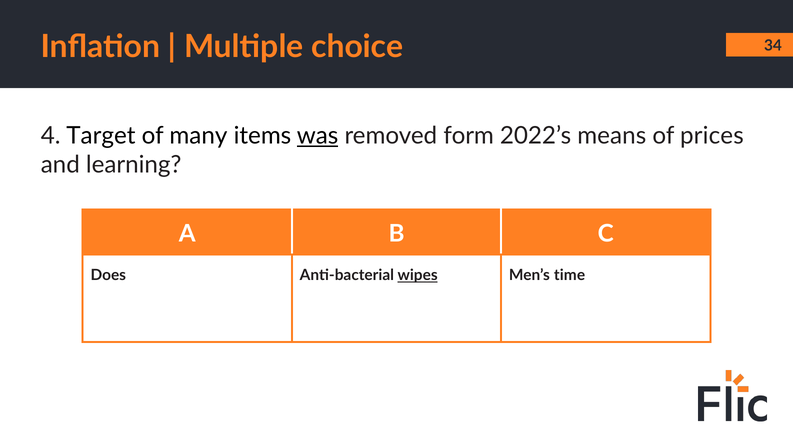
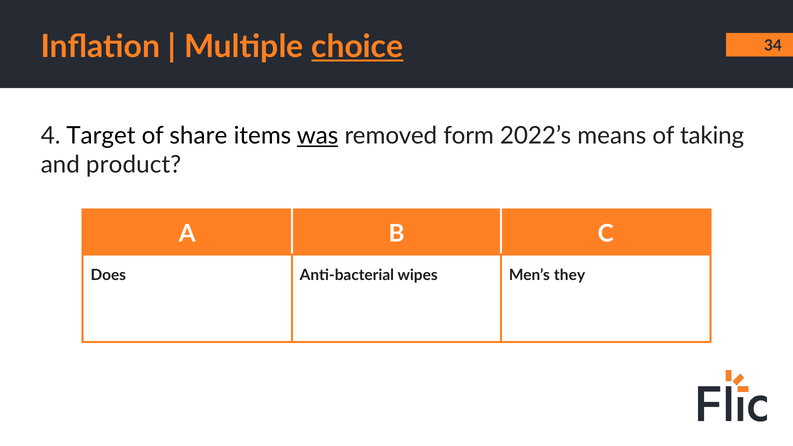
choice underline: none -> present (357, 47)
many: many -> share (198, 136)
prices: prices -> taking (712, 136)
learning: learning -> product (134, 165)
wipes underline: present -> none (418, 275)
time: time -> they (570, 275)
